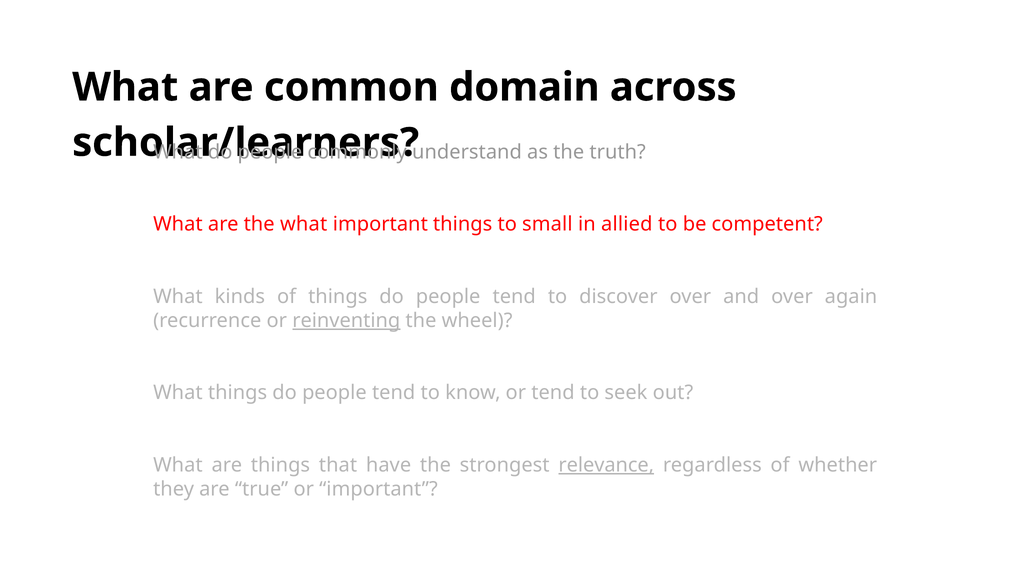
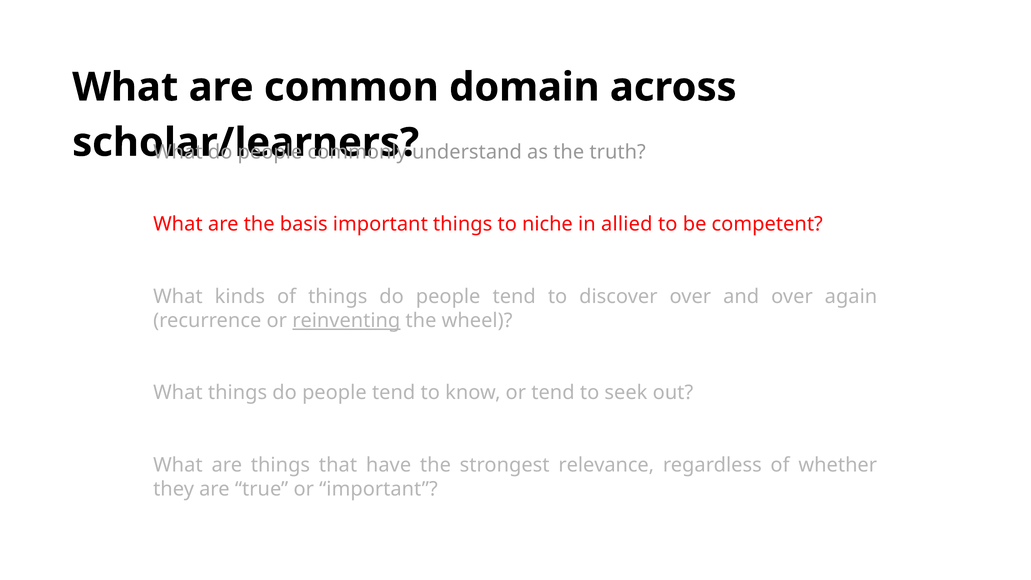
the what: what -> basis (304, 224)
small: small -> niche (547, 224)
relevance underline: present -> none (606, 465)
